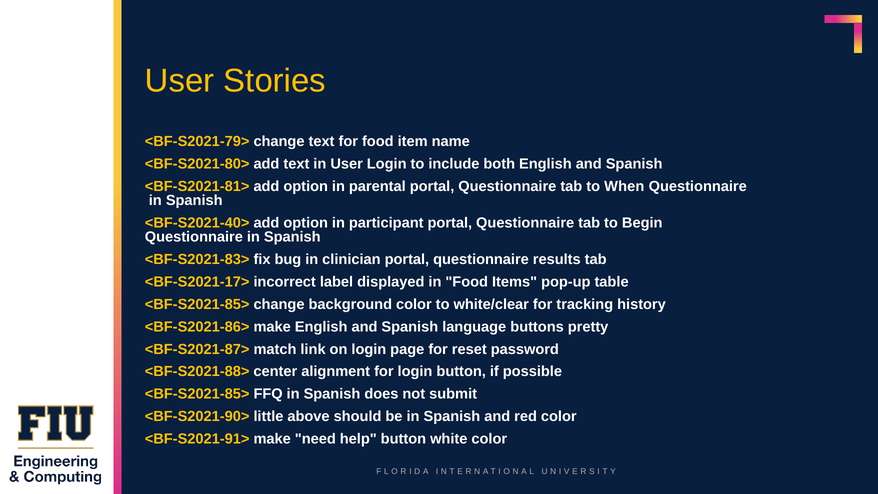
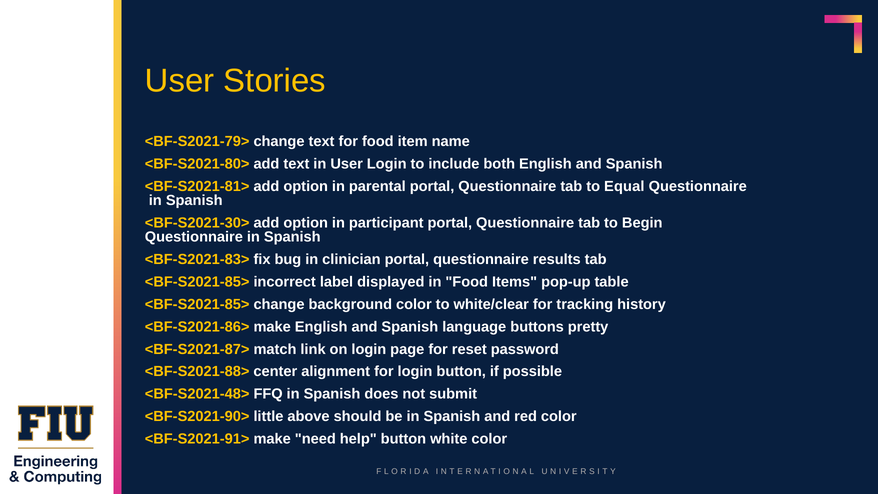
When: When -> Equal (624, 186)
<BF-S2021-40>: <BF-S2021-40> -> <BF-S2021-30> (197, 223)
<BF-S2021-17>: <BF-S2021-17> -> <BF-S2021-85> (197, 282)
<BF-S2021-85>: <BF-S2021-85> -> <BF-S2021-48> (197, 394)
